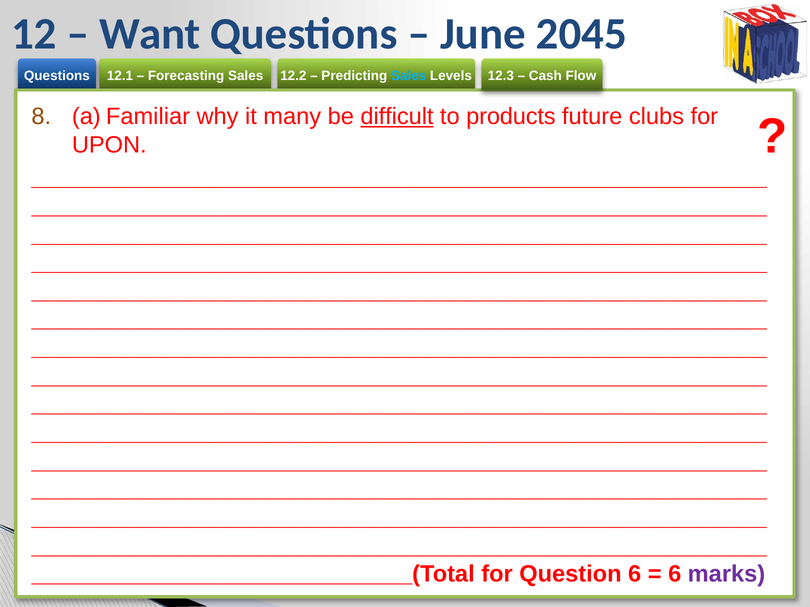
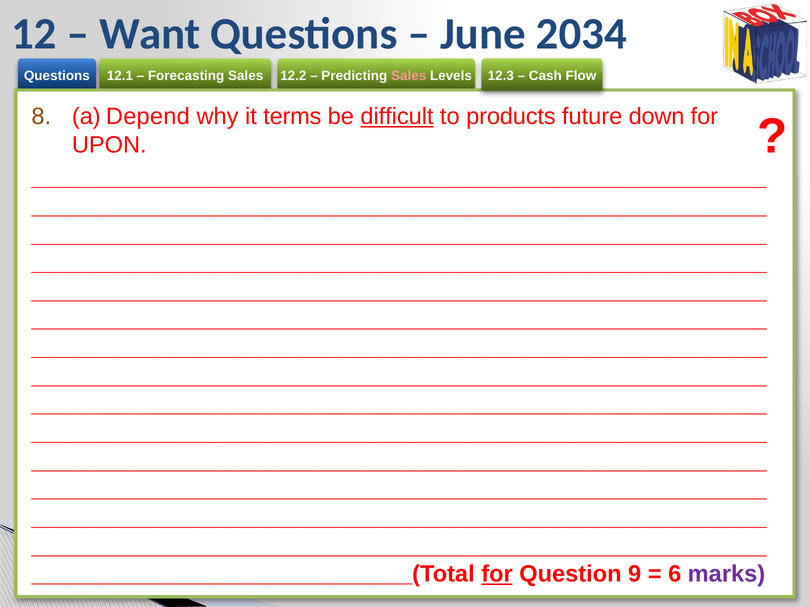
2045: 2045 -> 2034 (581, 34)
Sales colour: light blue -> pink (409, 76)
Familiar: Familiar -> Depend (148, 117)
many: many -> terms (292, 117)
clubs: clubs -> down (657, 117)
for underline: none -> present (497, 575)
Question 6: 6 -> 9 (635, 575)
